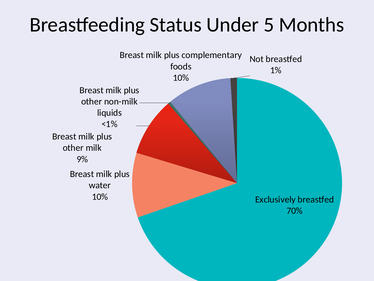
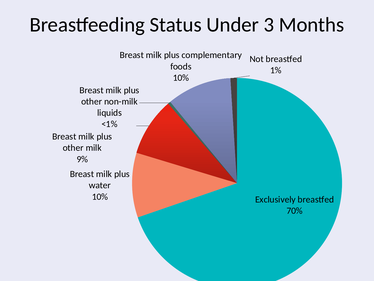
5: 5 -> 3 (269, 25)
